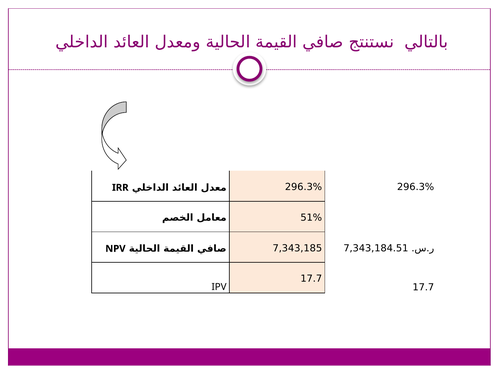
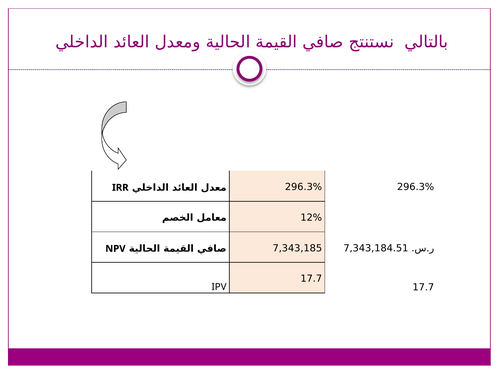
51%: 51% -> 12% (311, 218)
